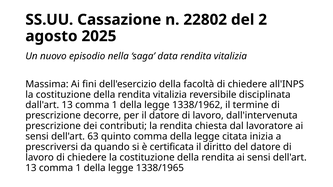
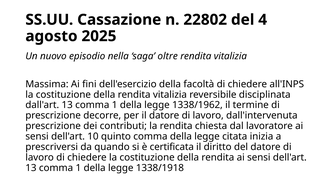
2: 2 -> 4 (263, 20)
data: data -> oltre (168, 56)
63: 63 -> 10 (93, 137)
1338/1965: 1338/1965 -> 1338/1918 (160, 168)
